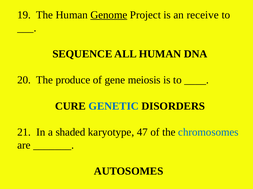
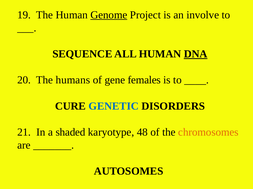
receive: receive -> involve (203, 15)
DNA underline: none -> present (196, 54)
produce: produce -> humans (73, 80)
meiosis: meiosis -> females (144, 80)
47: 47 -> 48 (142, 133)
chromosomes colour: blue -> orange (208, 133)
